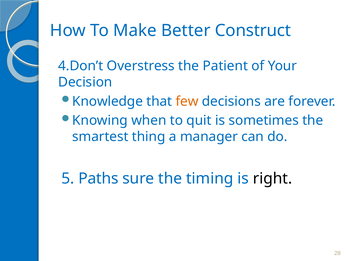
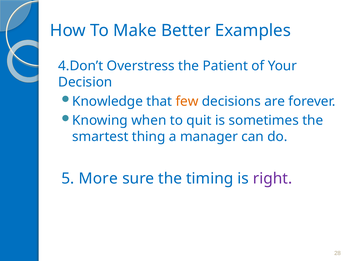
Construct: Construct -> Examples (253, 31)
Paths: Paths -> More (98, 179)
right colour: black -> purple (273, 179)
